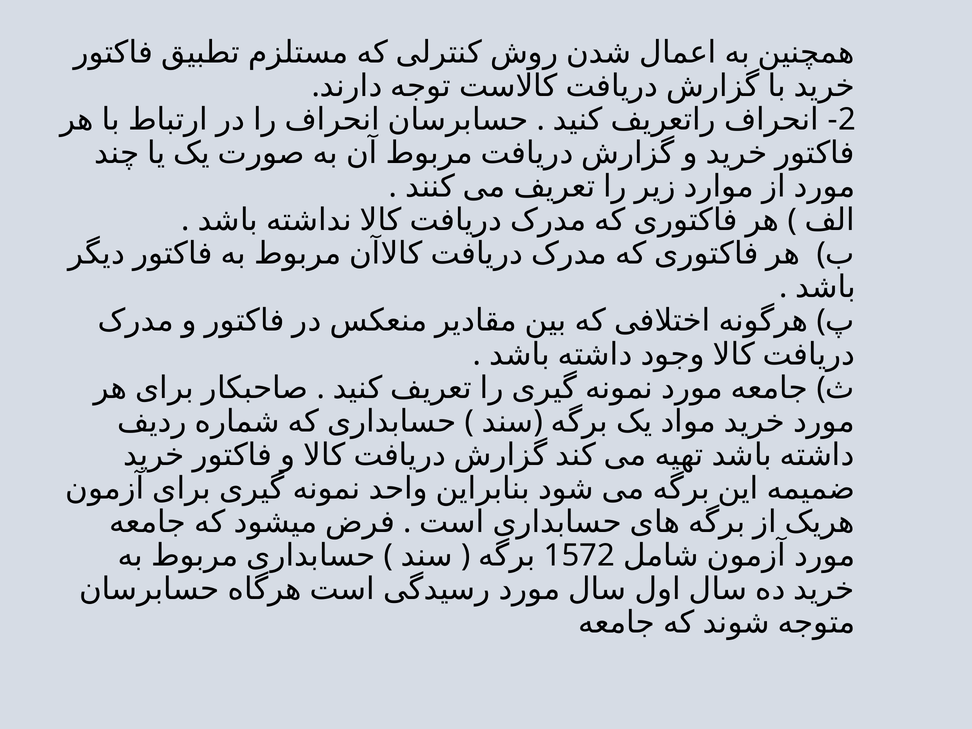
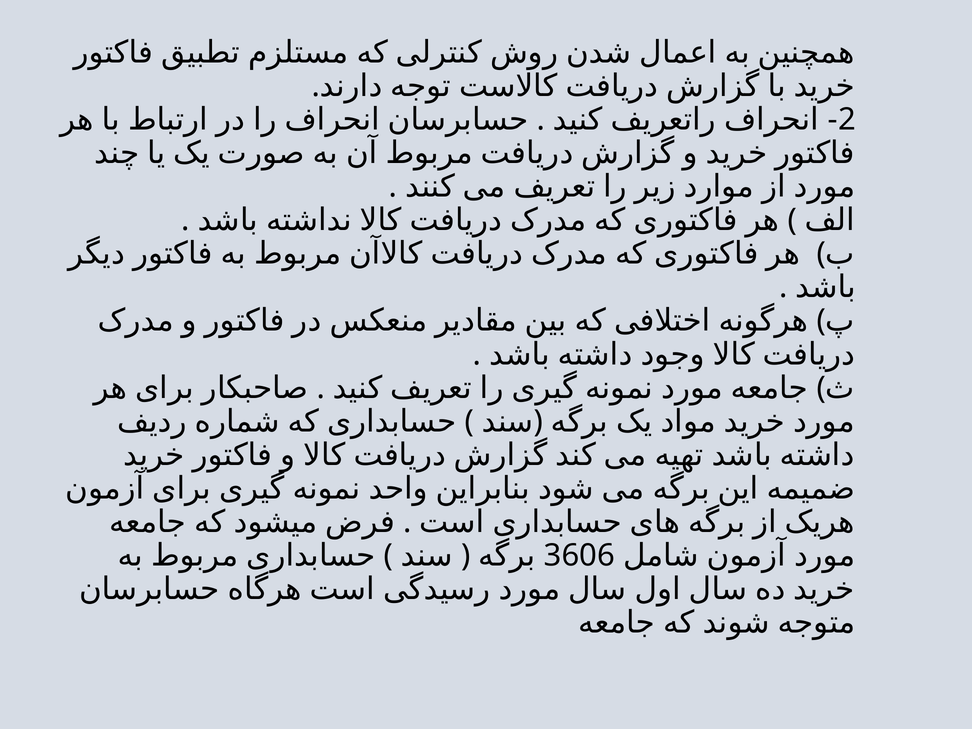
1572: 1572 -> 3606 (579, 555)
